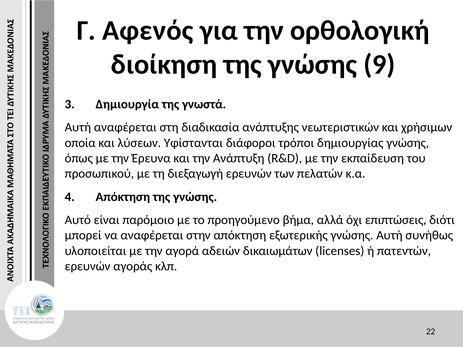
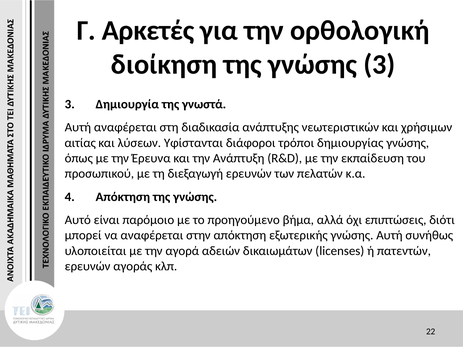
Αφενός: Αφενός -> Αρκετές (148, 31)
γνώσης 9: 9 -> 3 (379, 65)
οποία: οποία -> αιτίας (80, 143)
